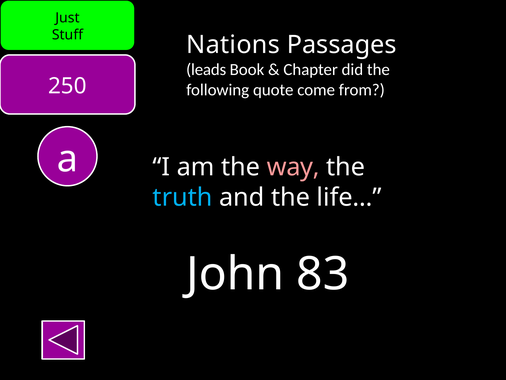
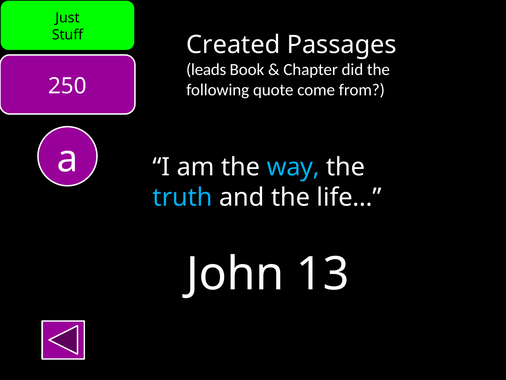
Nations: Nations -> Created (233, 45)
way colour: pink -> light blue (293, 167)
83: 83 -> 13 (323, 274)
